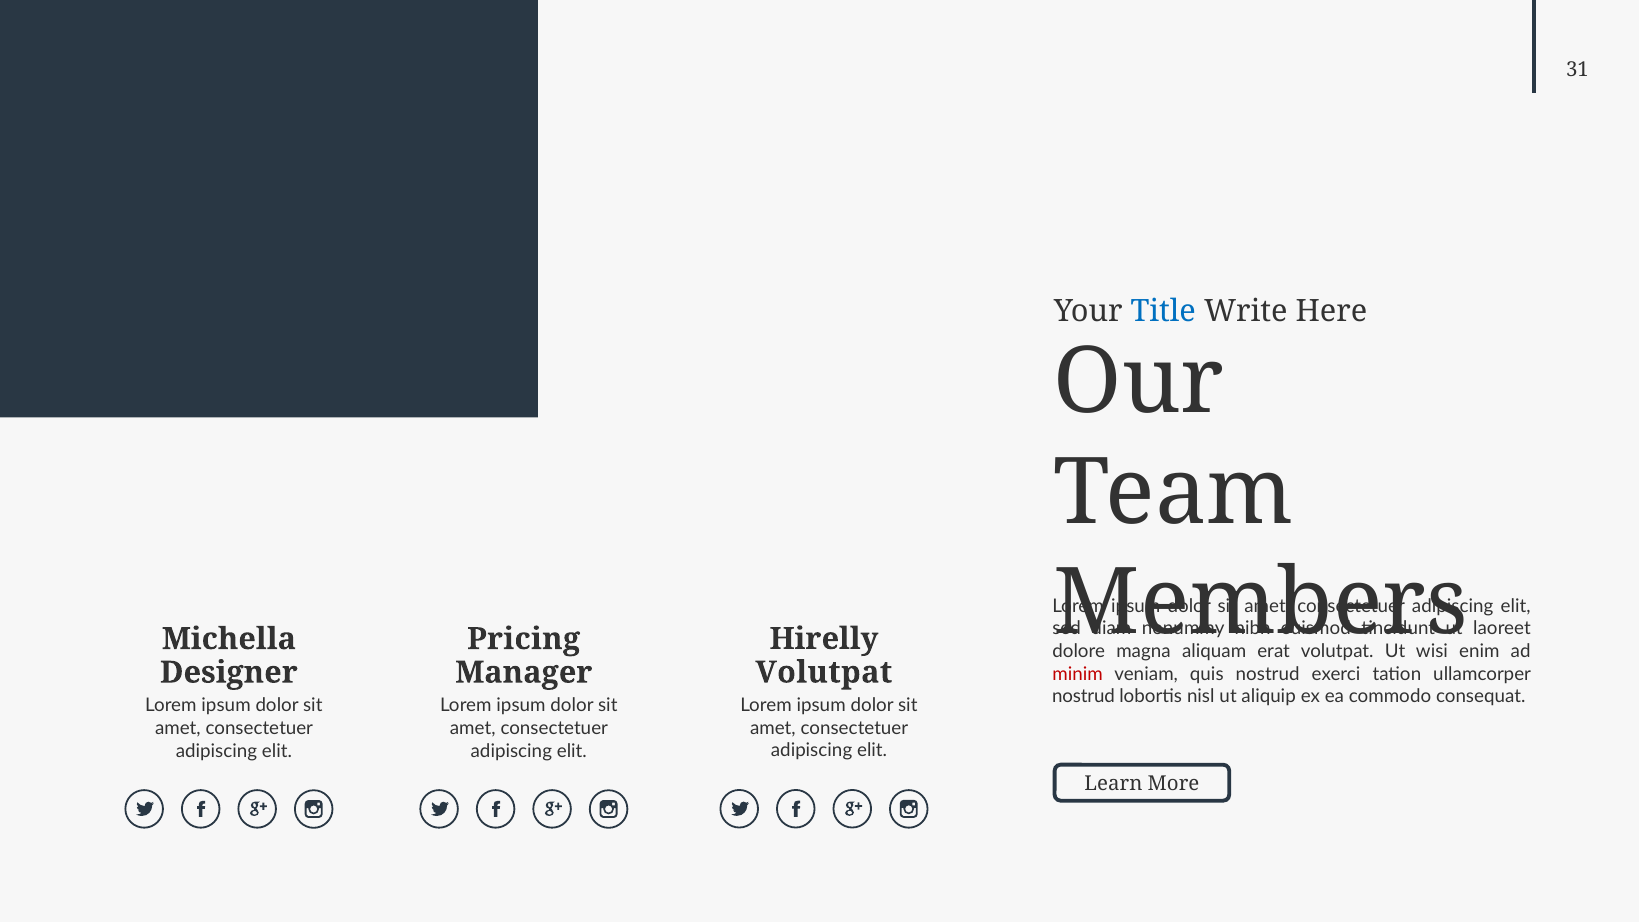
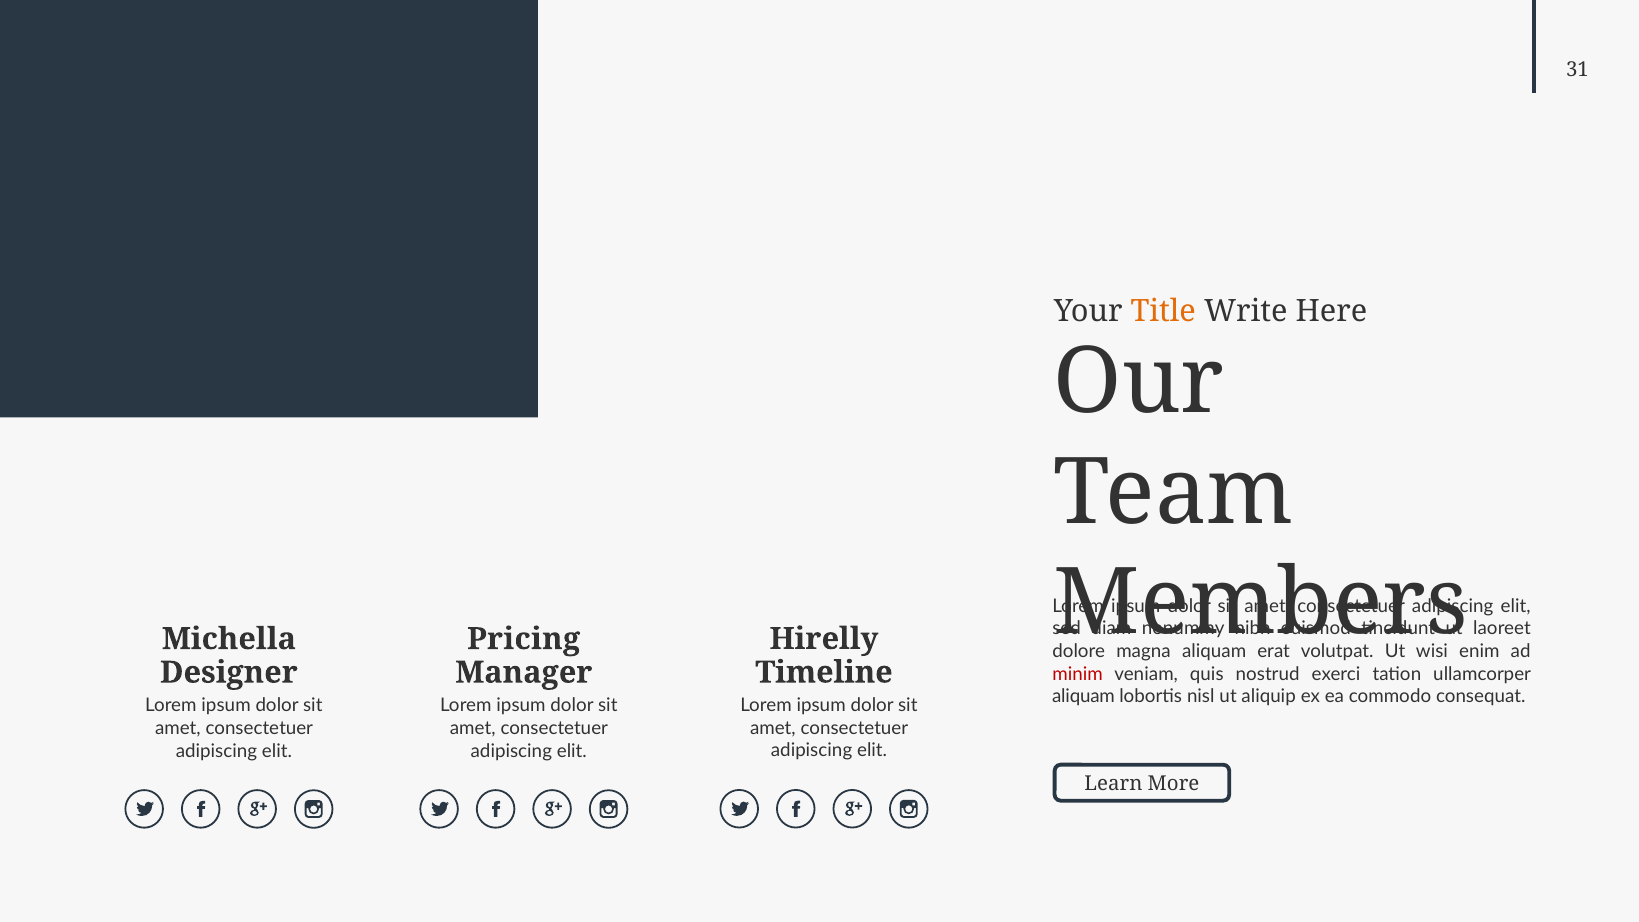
Title colour: blue -> orange (1163, 311)
Volutpat: Volutpat -> Timeline (824, 672)
nostrud: nostrud -> aliquam (1083, 696)
